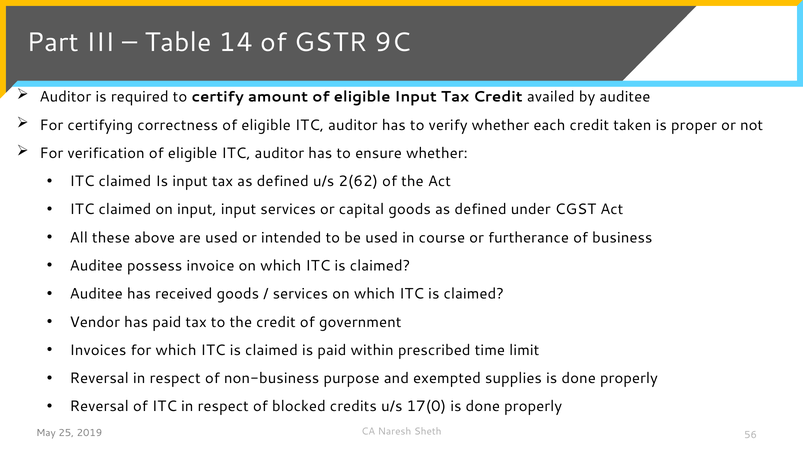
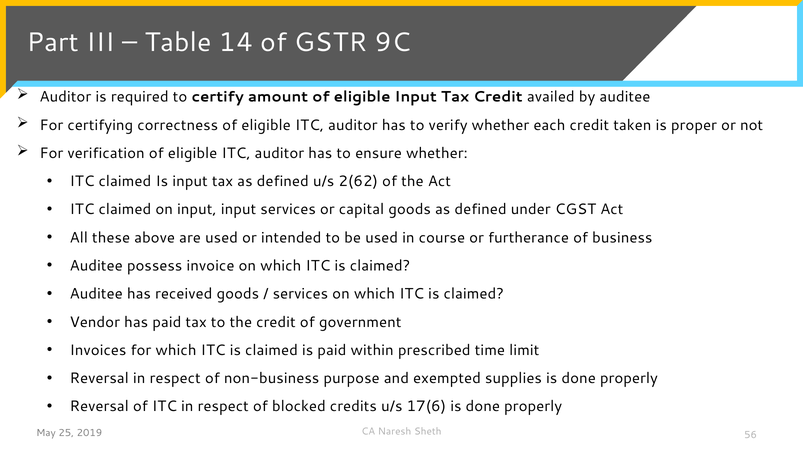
17(0: 17(0 -> 17(6 (426, 406)
